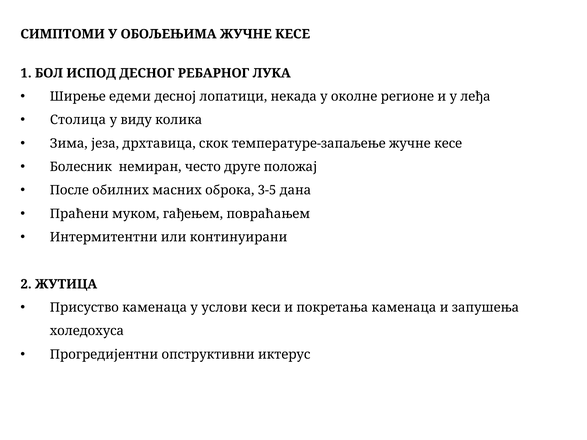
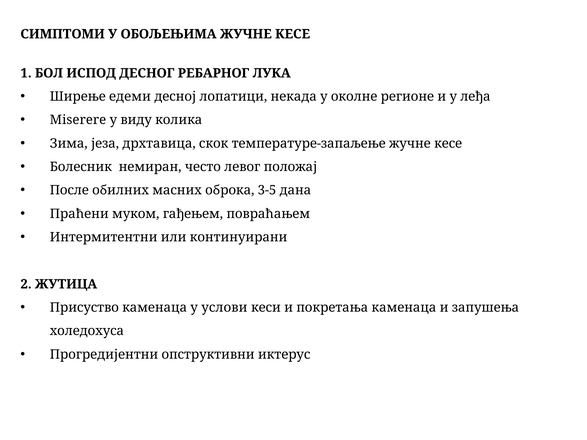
Столица: Столица -> Miserere (78, 120)
друге: друге -> левог (242, 167)
